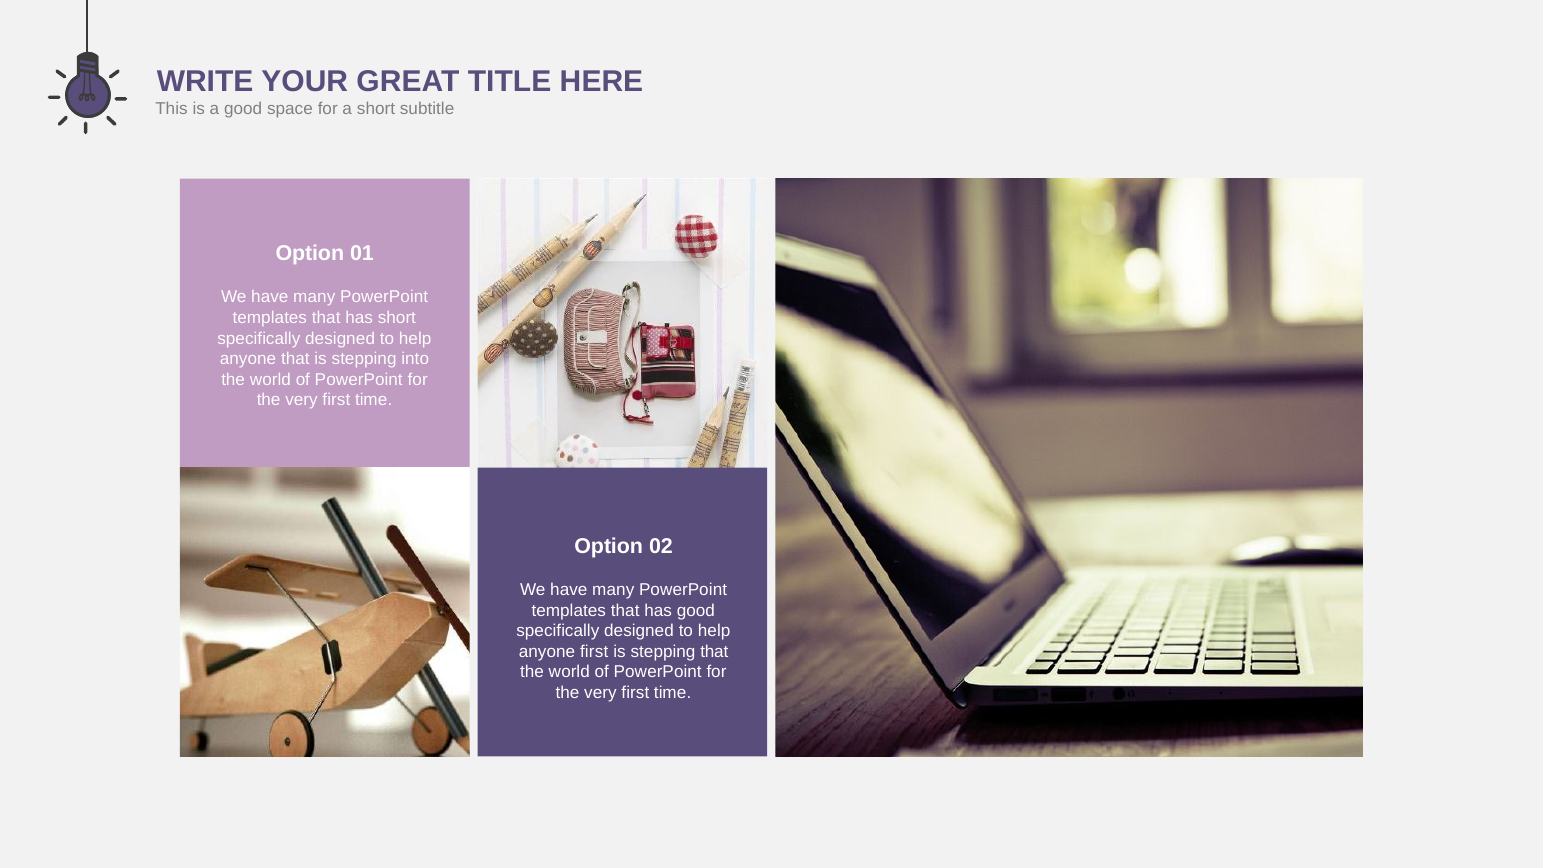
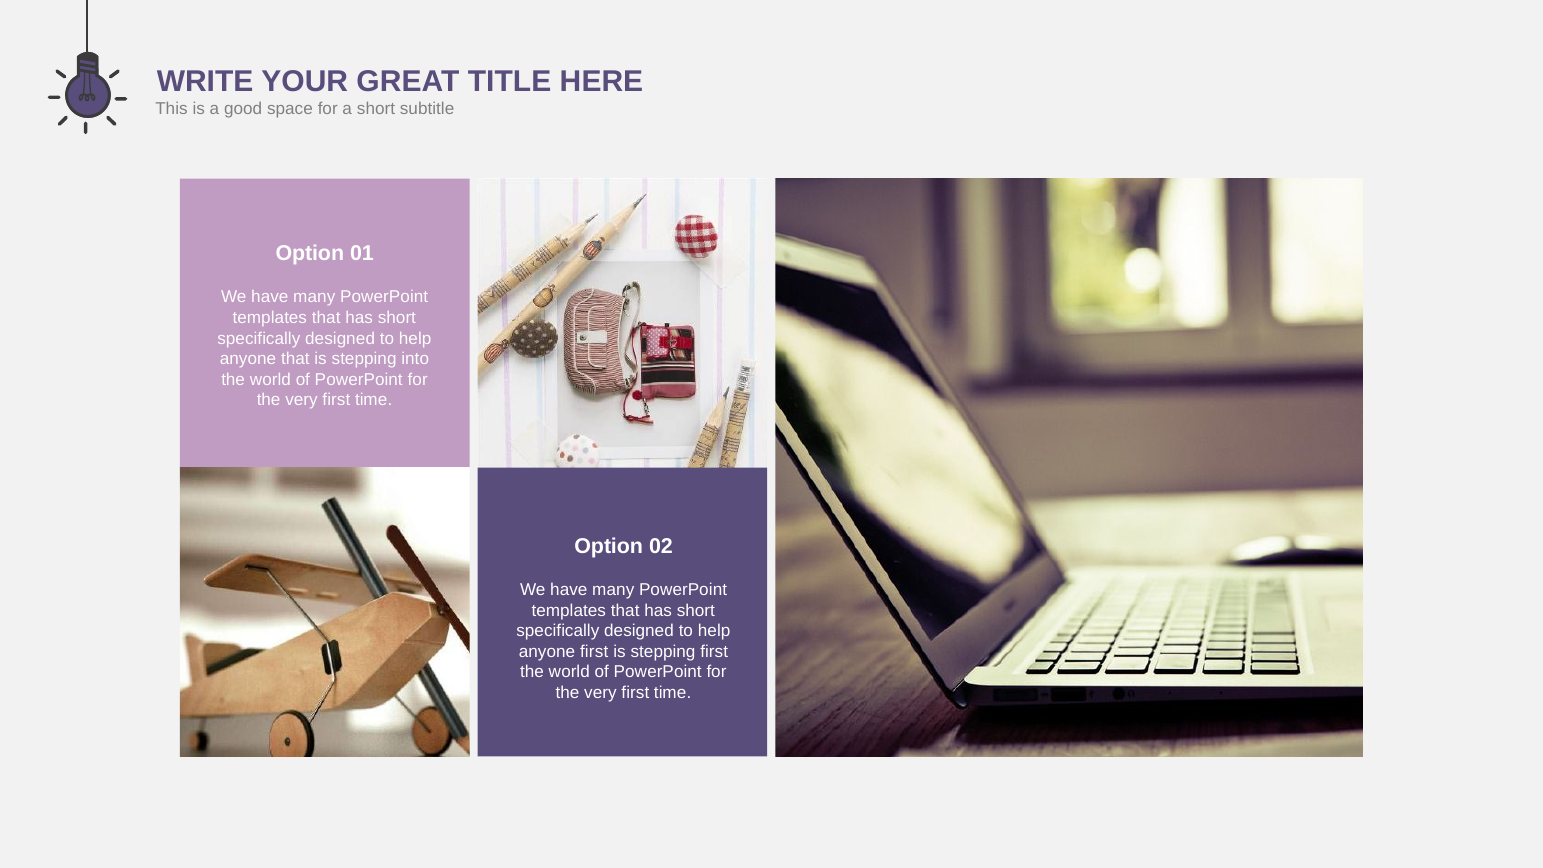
good: good -> short (696, 610)
stepping that: that -> first (714, 651)
